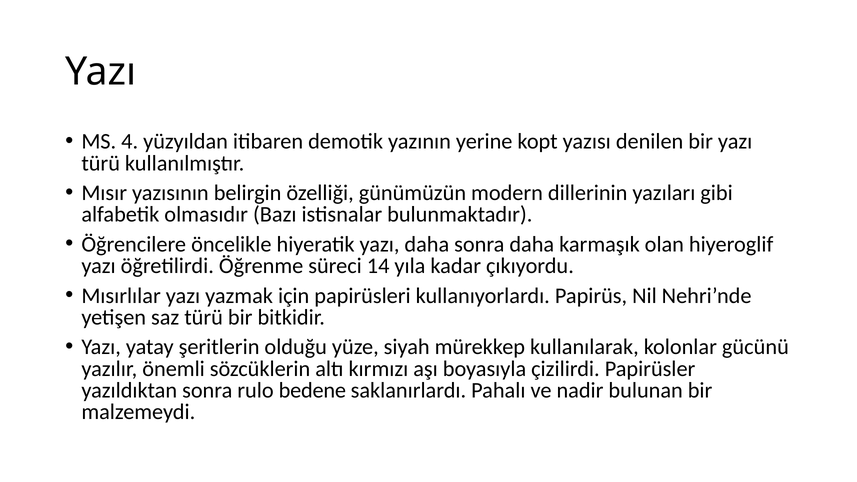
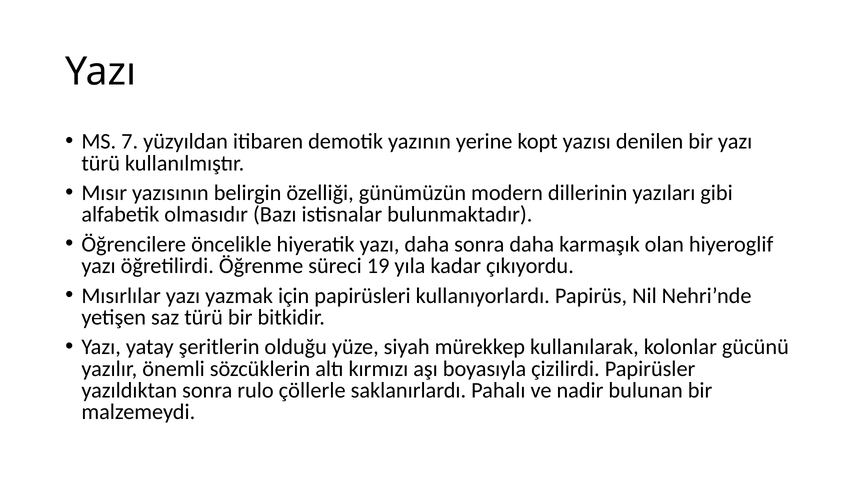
4: 4 -> 7 (130, 142)
14: 14 -> 19 (378, 266)
bedene: bedene -> çöllerle (312, 390)
